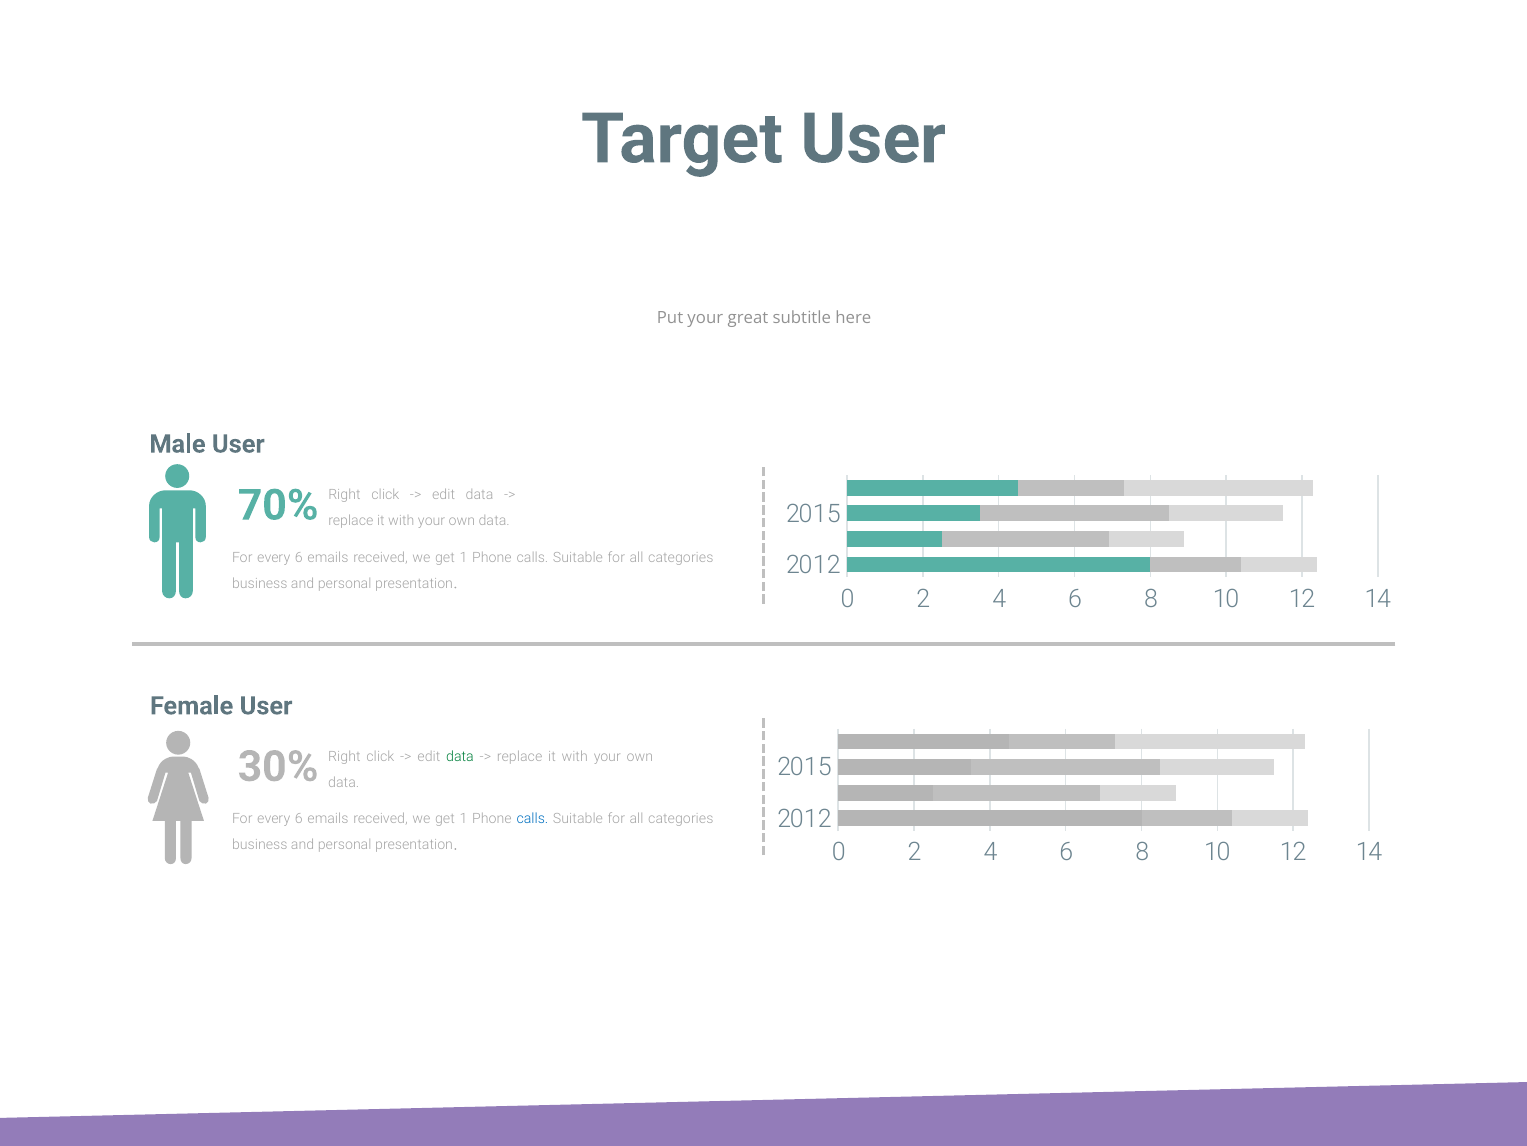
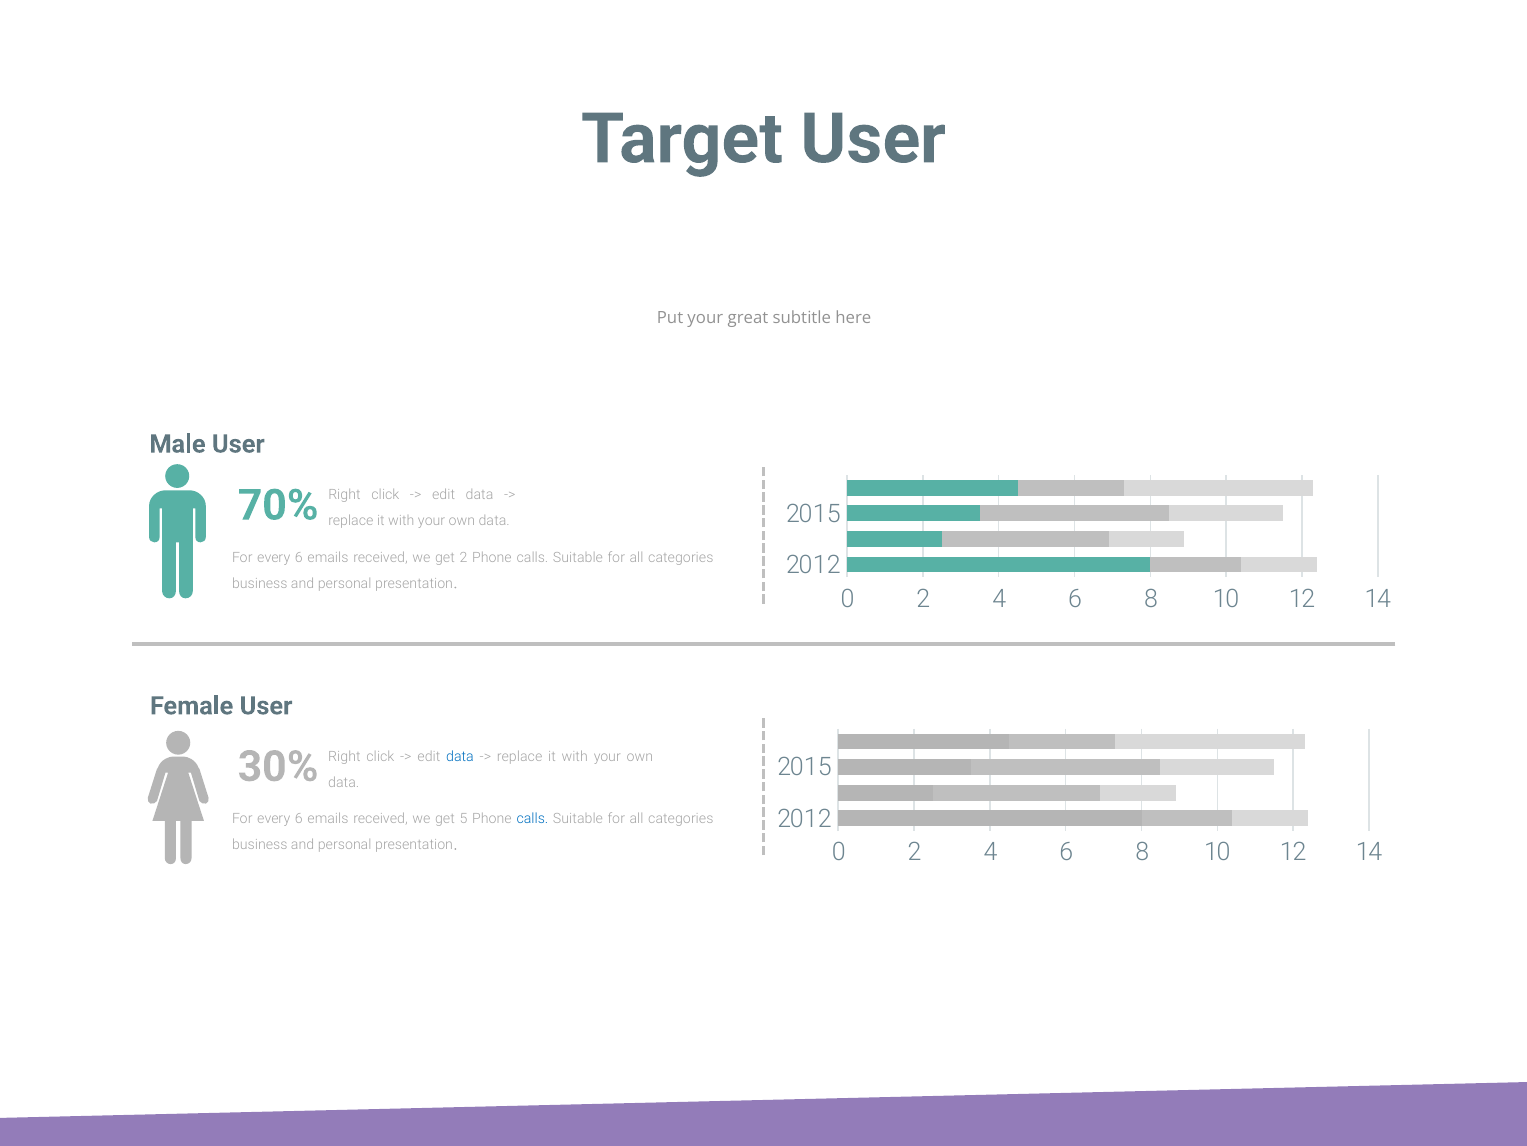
1: 1 -> 2 (464, 557)
data colour: green -> blue (460, 756)
1: 1 -> 5 (464, 818)
